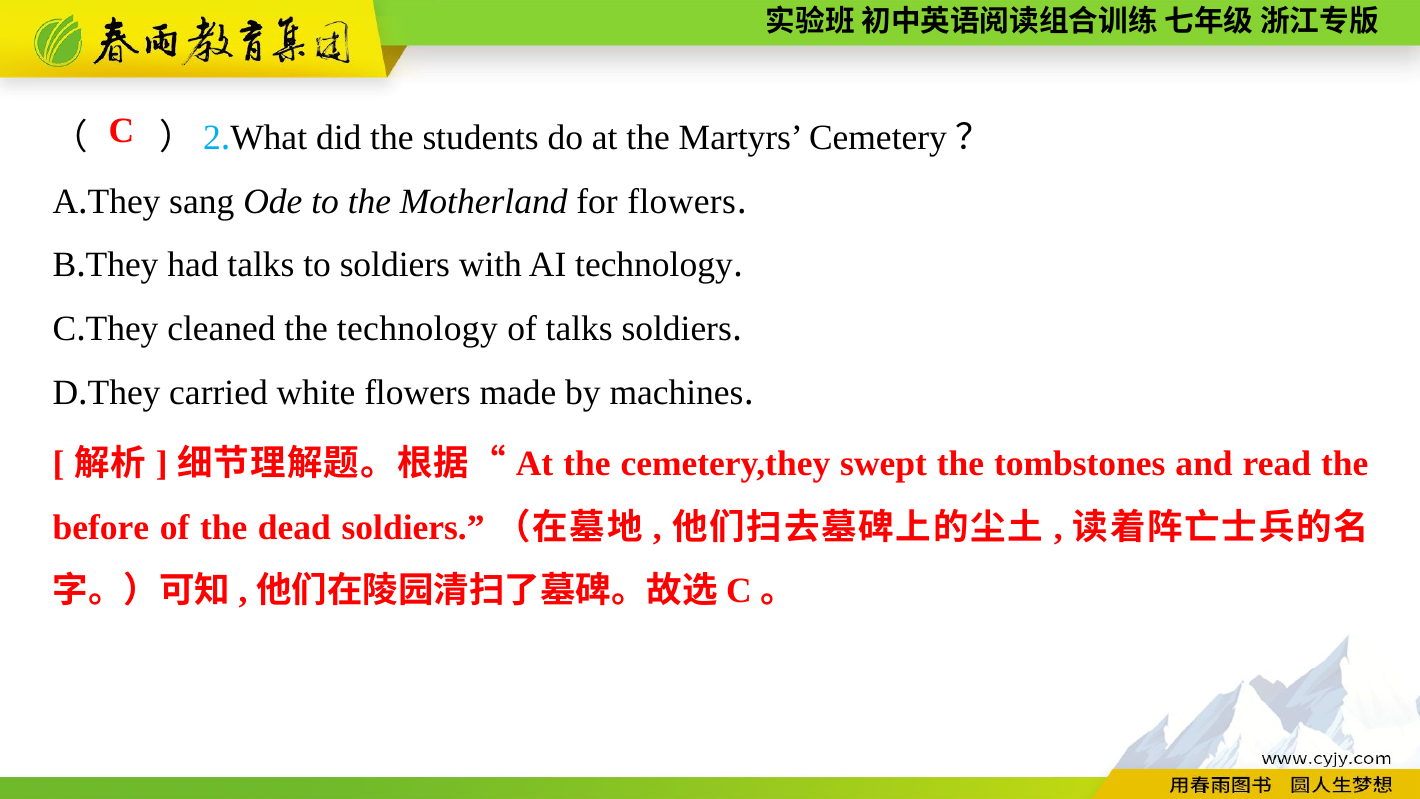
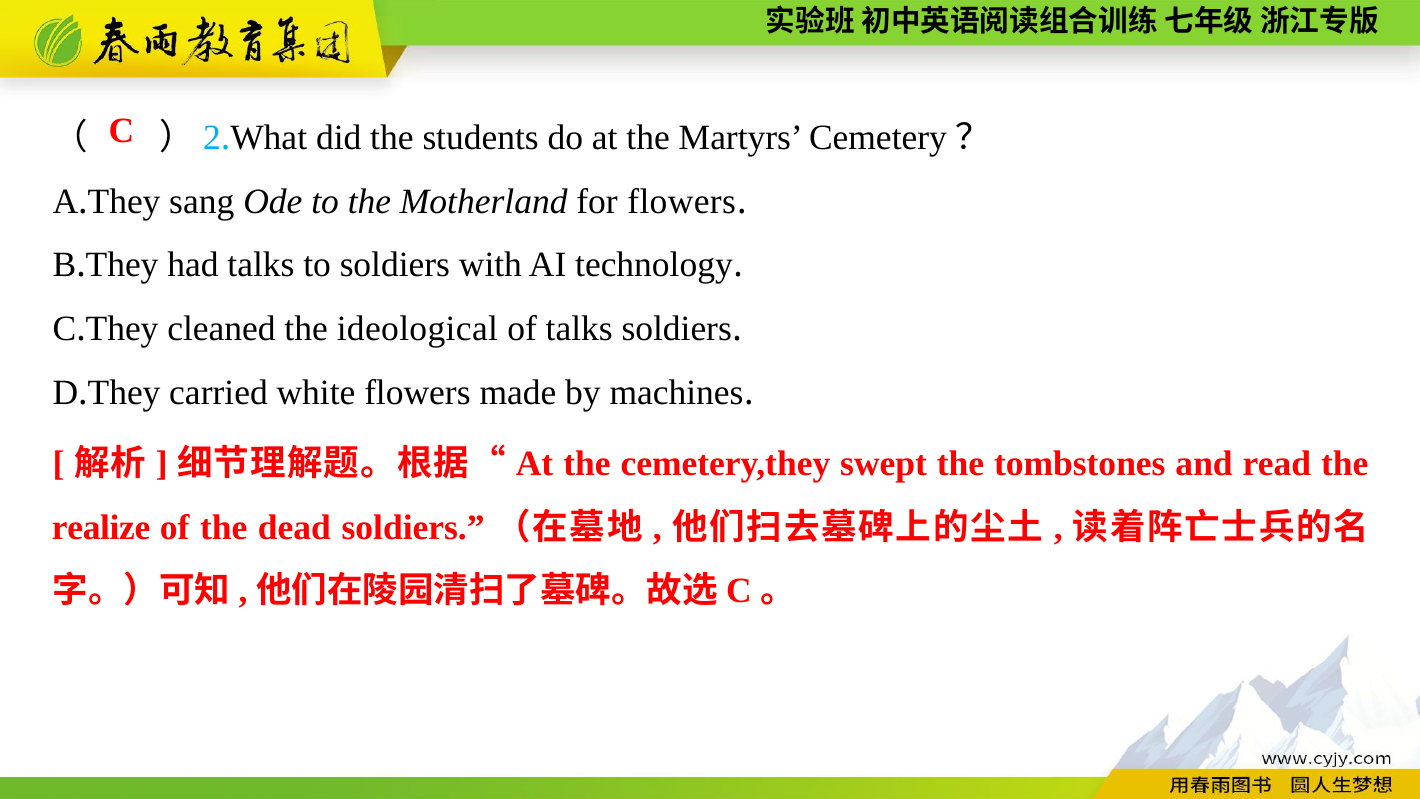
the technology: technology -> ideological (417, 329)
before: before -> realize (101, 527)
